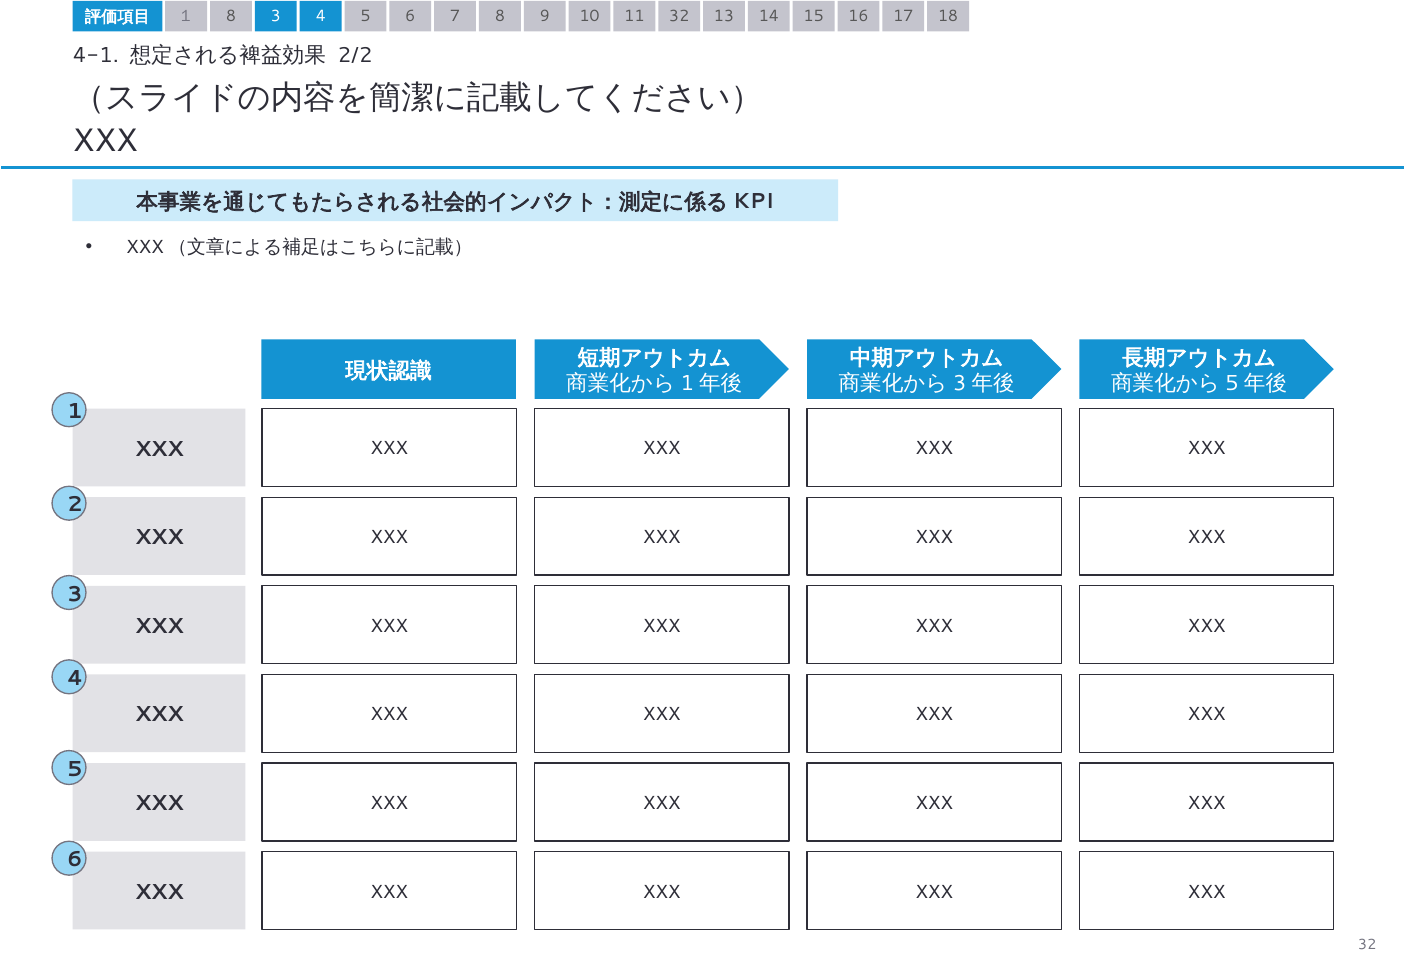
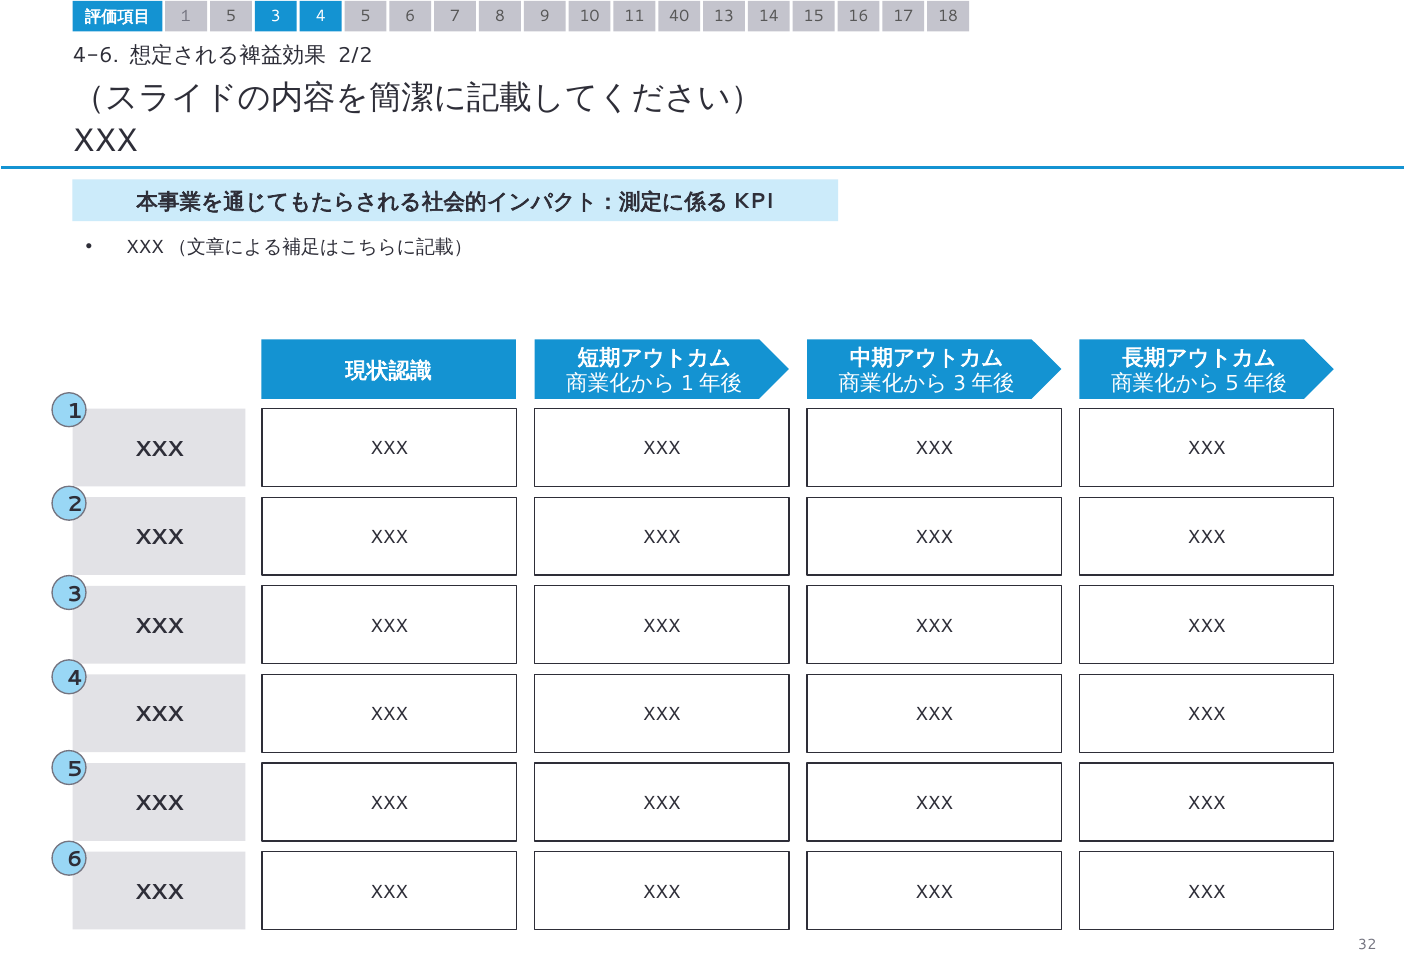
１ 8: 8 -> 5 (231, 16)
11 32: 32 -> 40 (679, 16)
4-1: 4-1 -> 4-6 (96, 56)
